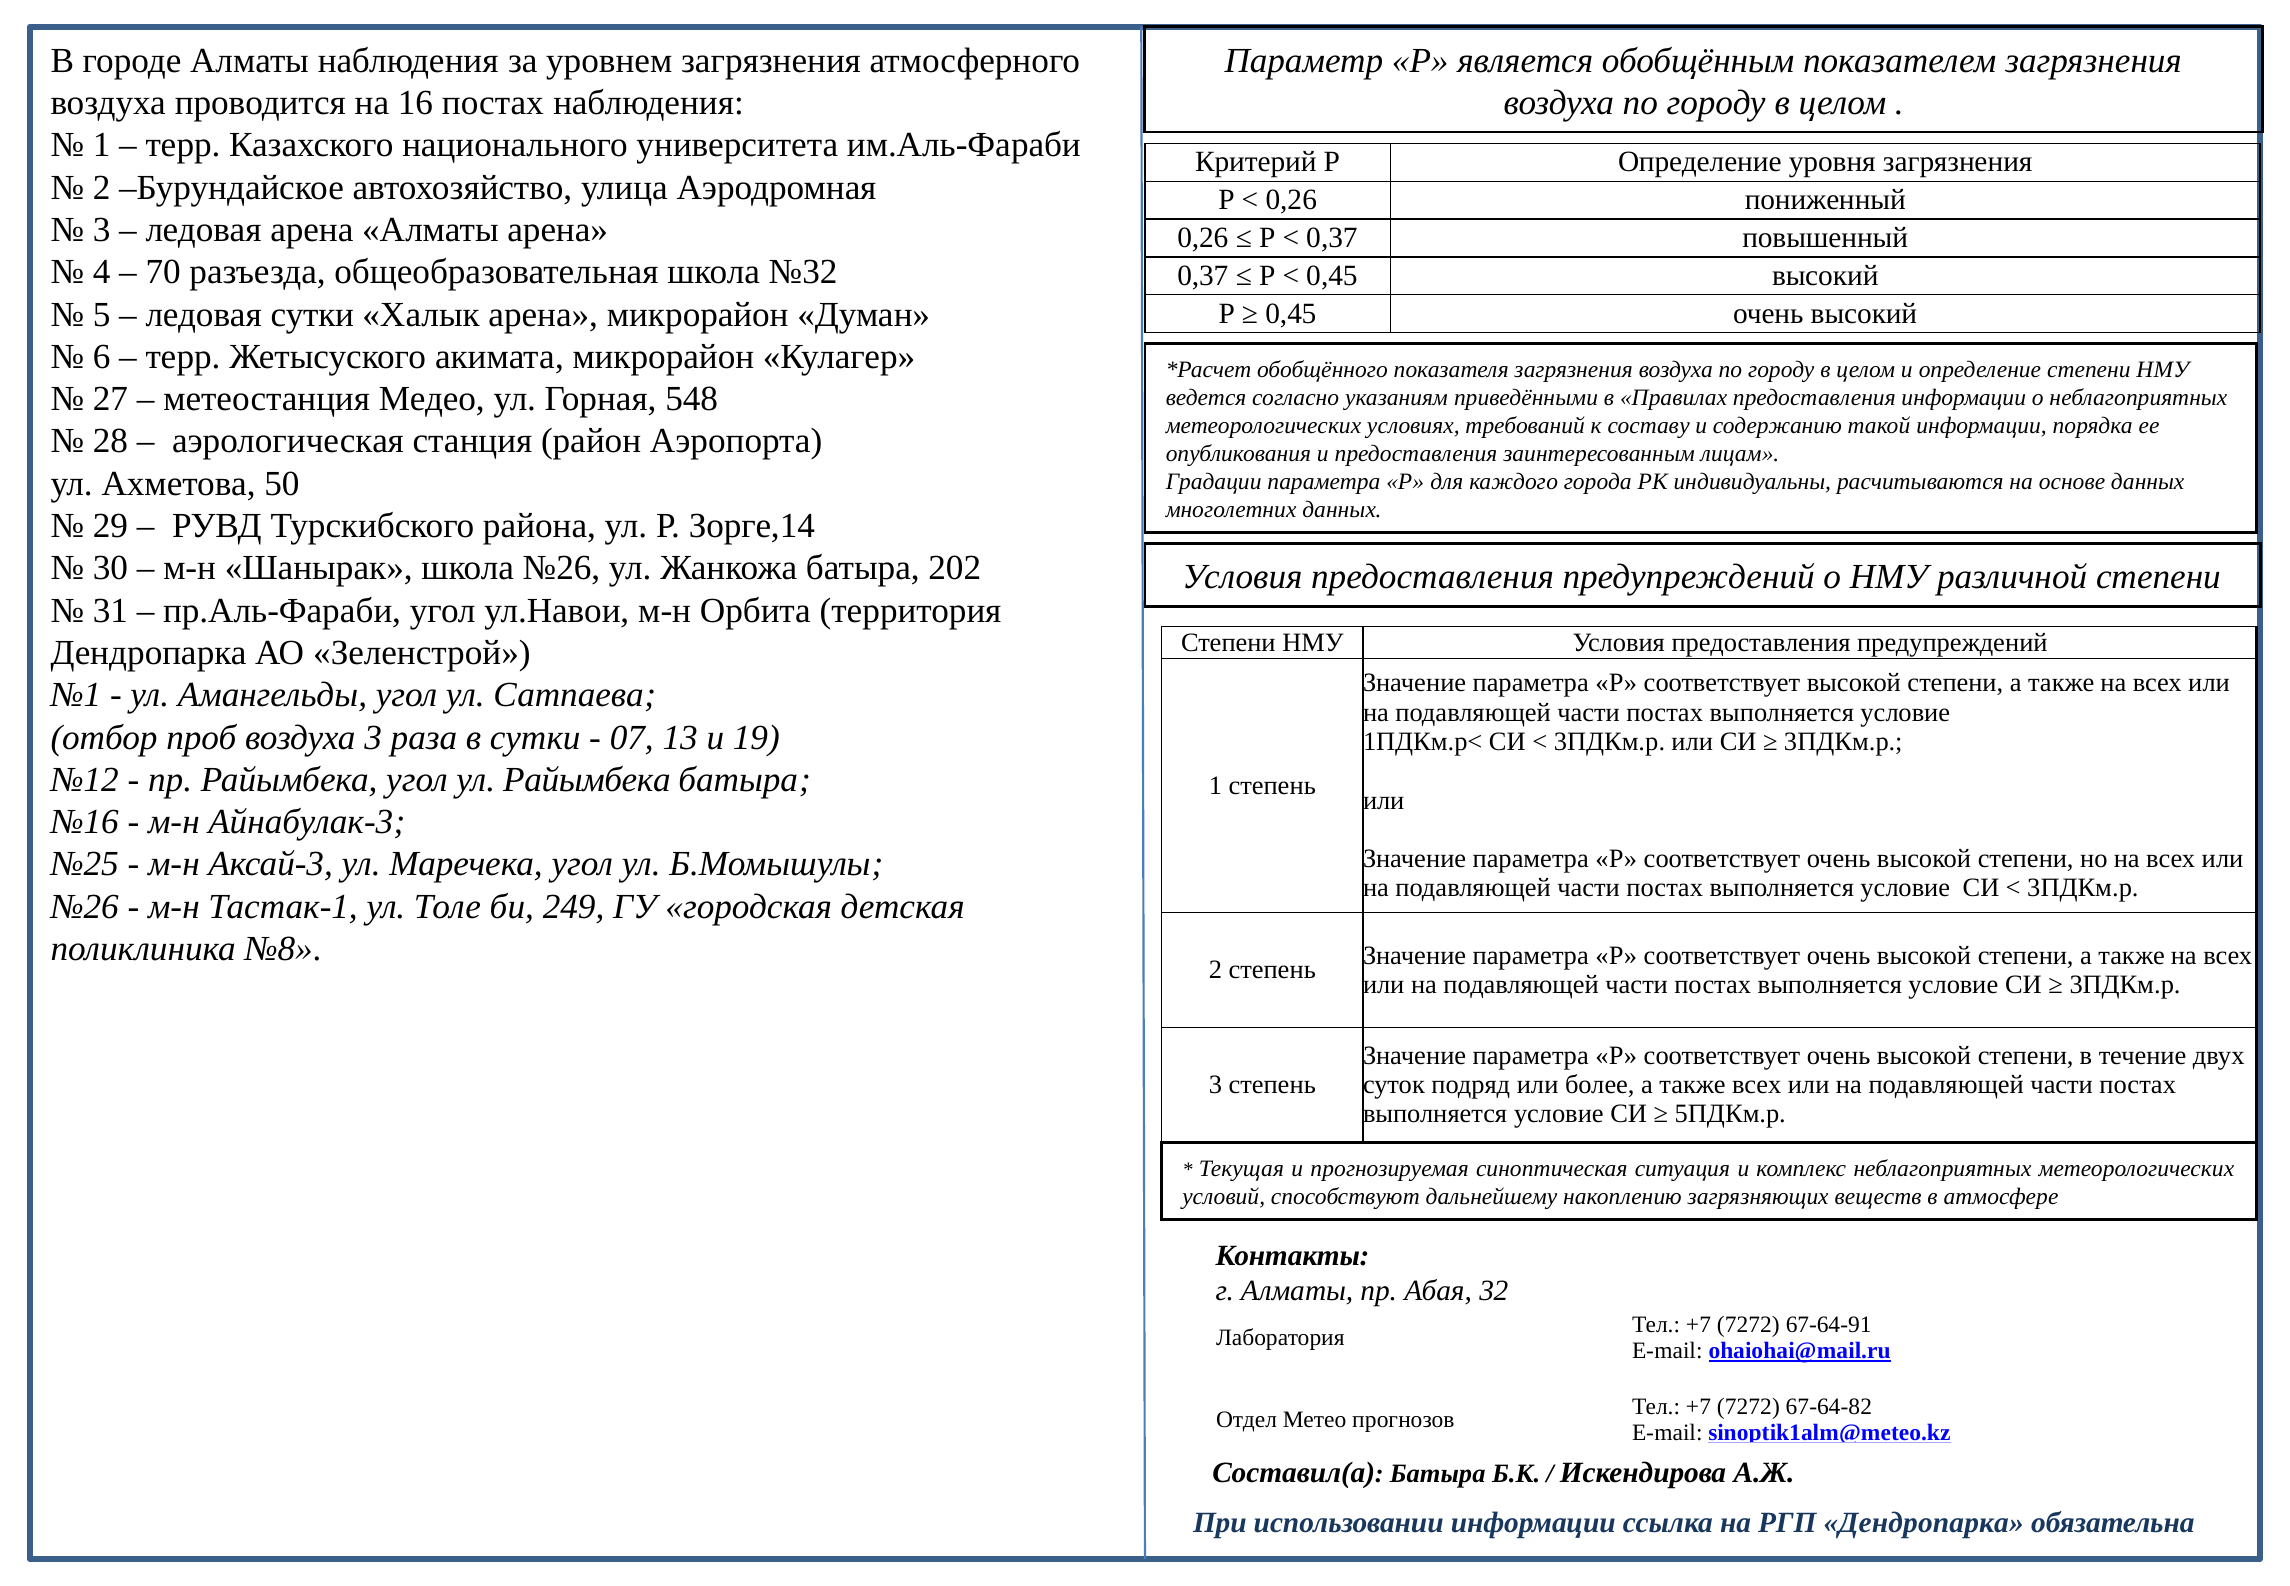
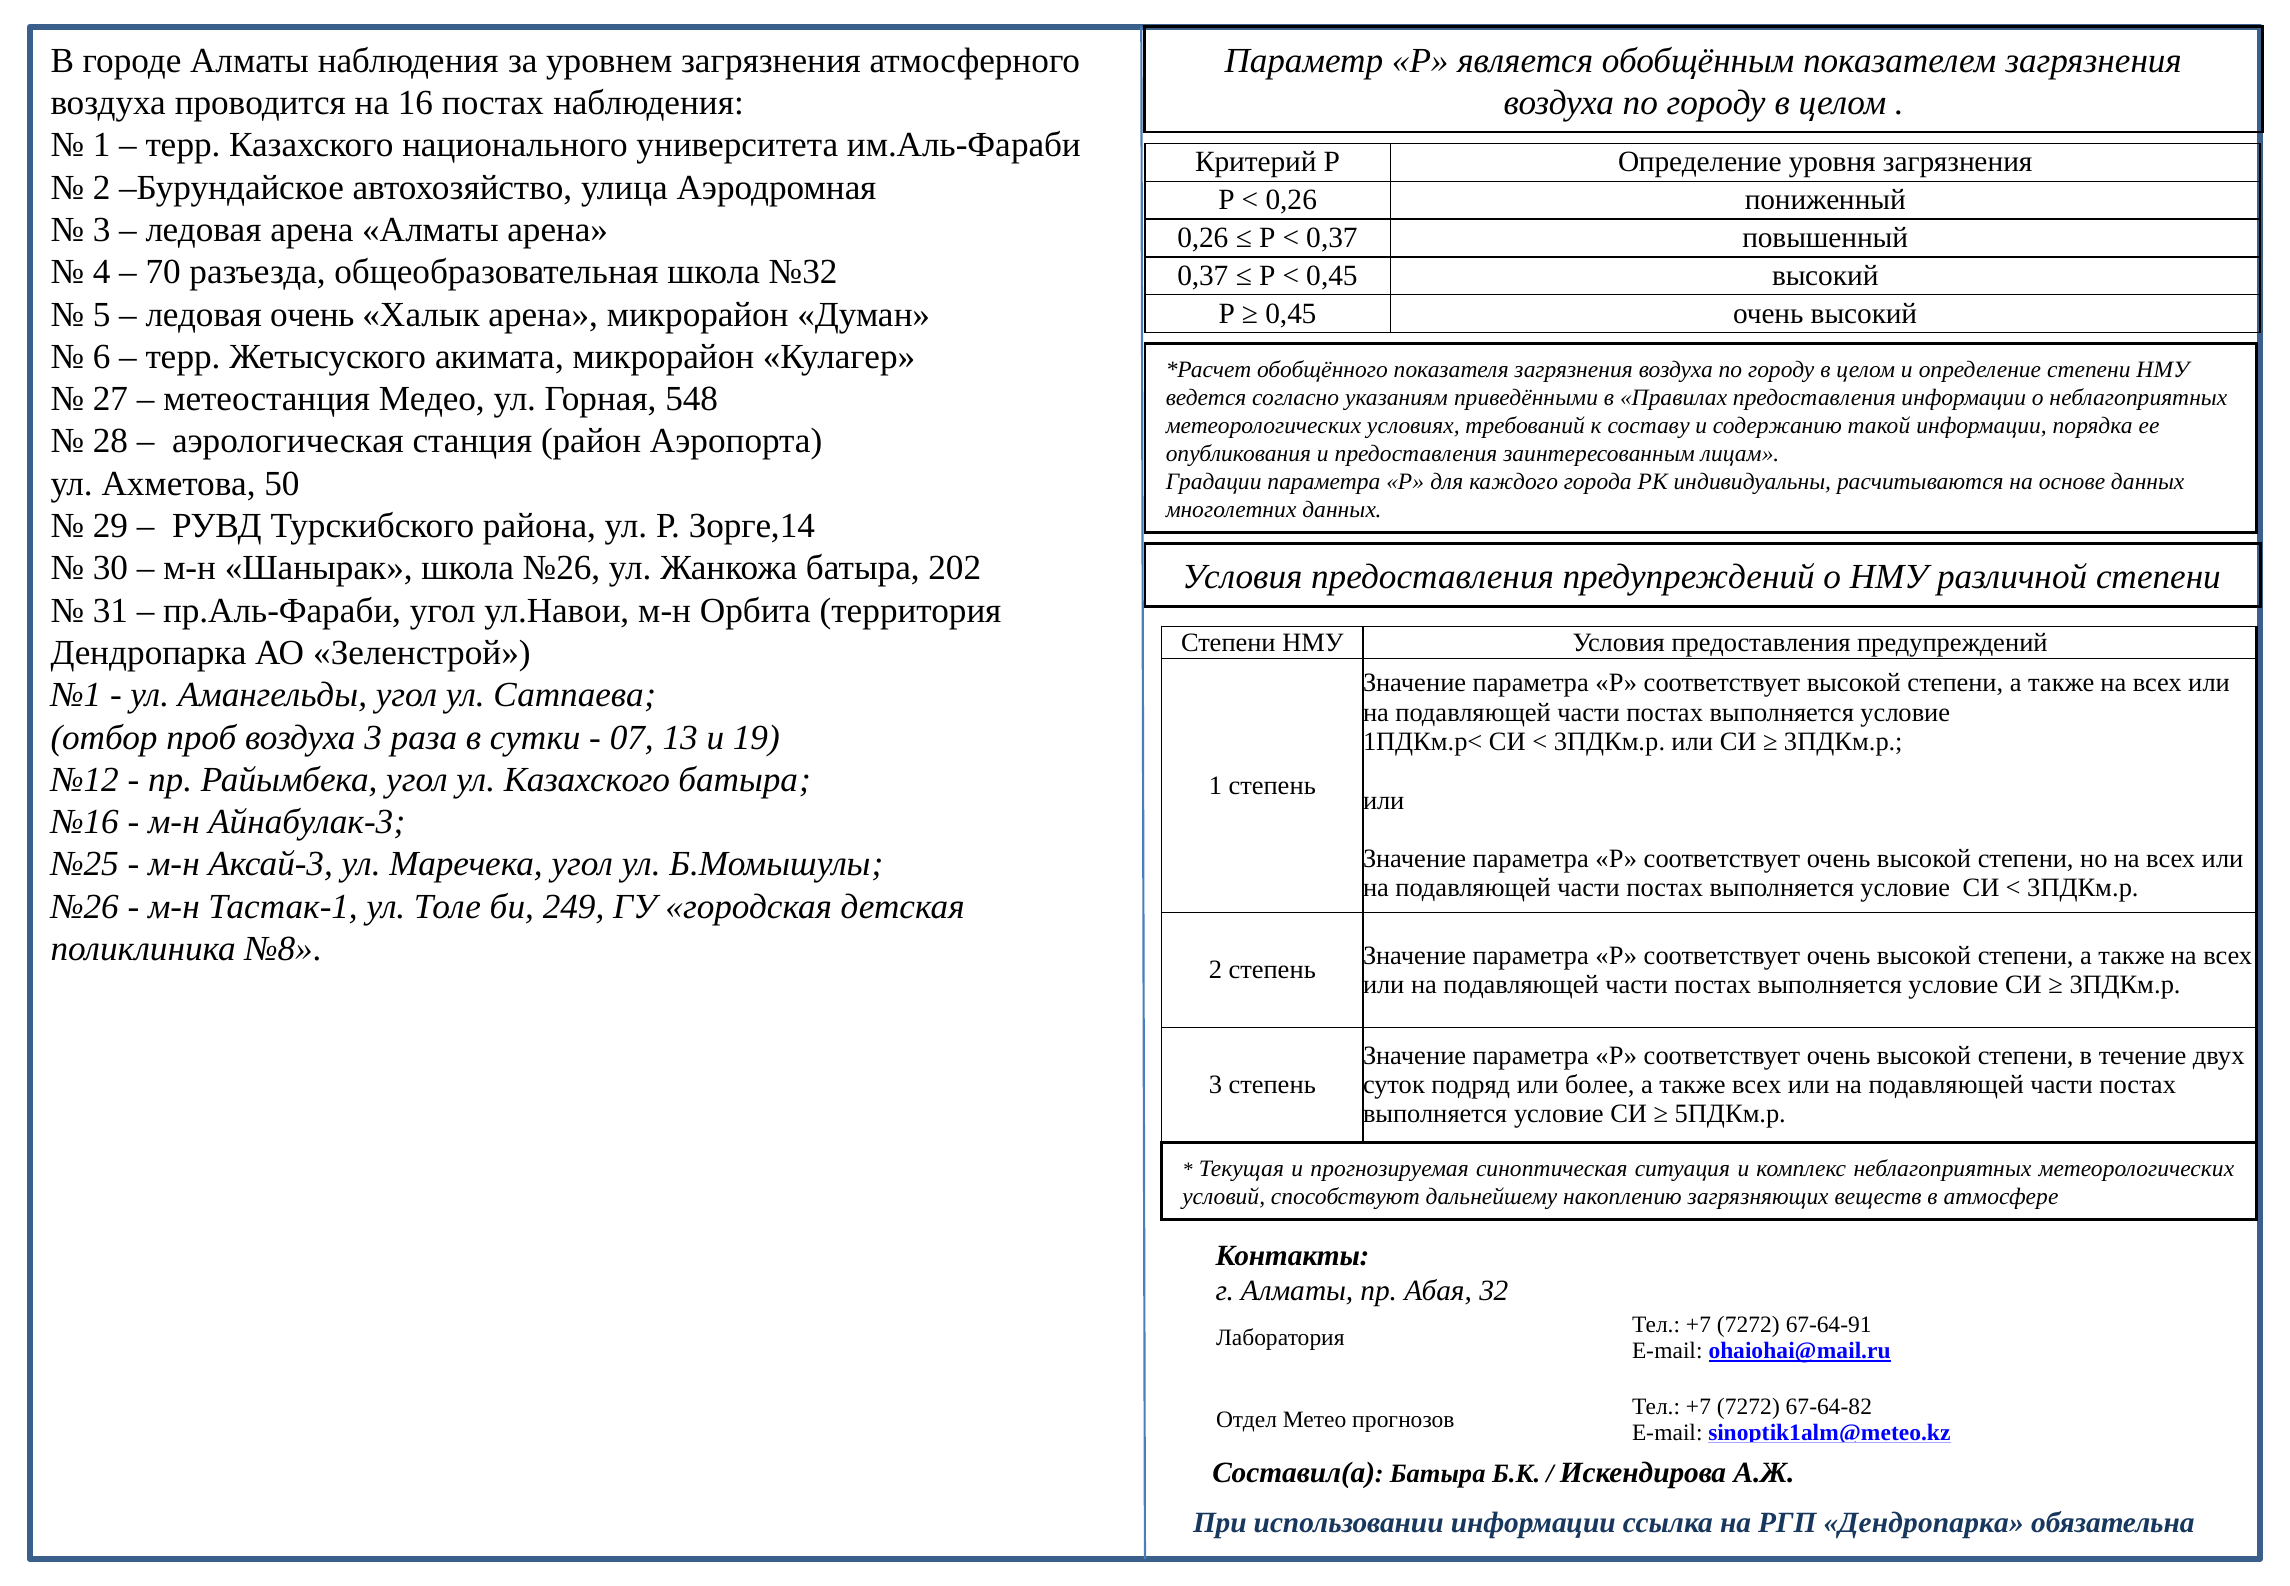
ледовая сутки: сутки -> очень (312, 314)
ул Райымбека: Райымбека -> Казахского (587, 779)
